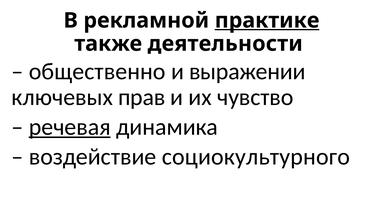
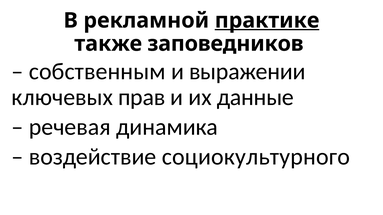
деятельности: деятельности -> заповедников (225, 44)
общественно: общественно -> собственным (97, 72)
чувство: чувство -> данные (255, 97)
речевая underline: present -> none (70, 127)
